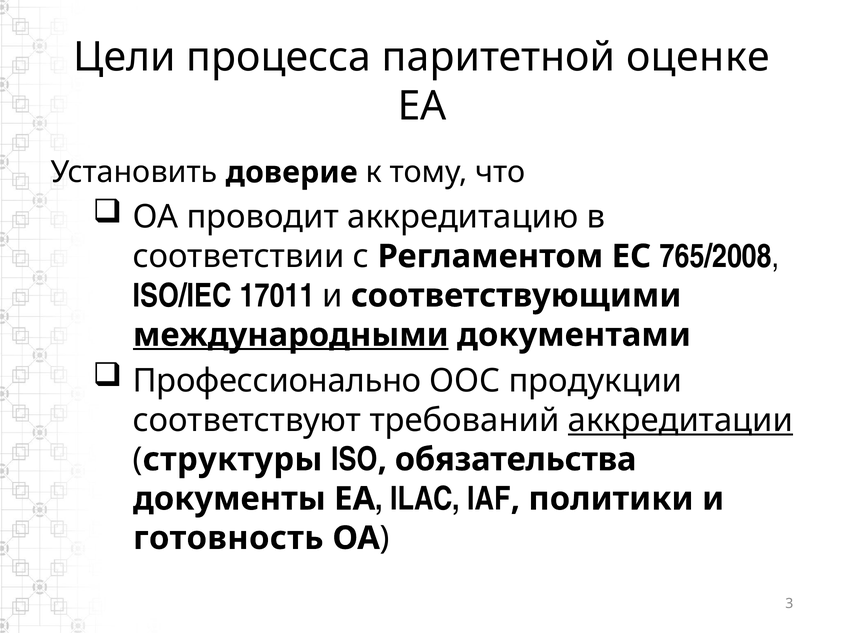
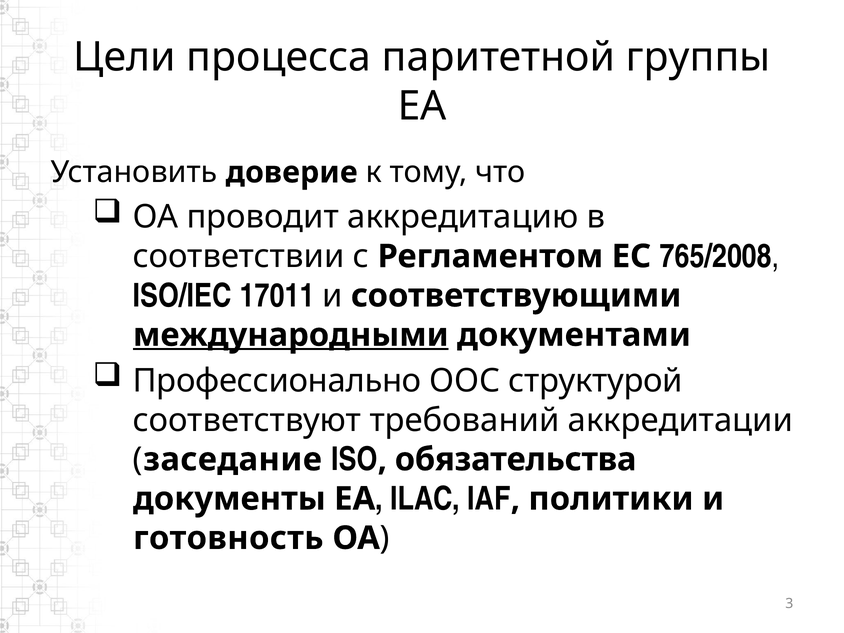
оценке: оценке -> группы (698, 57)
продукции: продукции -> структурой (596, 381)
аккредитации underline: present -> none (680, 420)
структуры: структуры -> заседание (233, 460)
